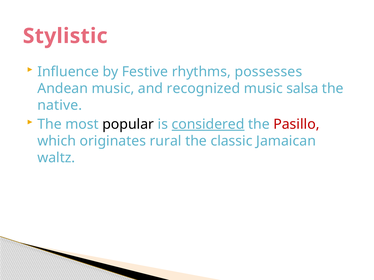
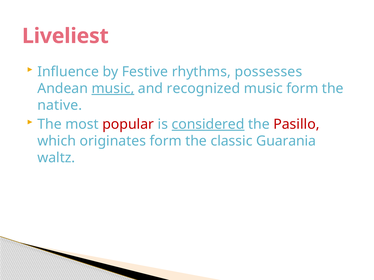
Stylistic: Stylistic -> Liveliest (65, 36)
music underline: none -> present (113, 89)
music salsa: salsa -> form (302, 89)
popular colour: black -> red (128, 124)
originates rural: rural -> form (166, 141)
Jamaican: Jamaican -> Guarania (286, 141)
